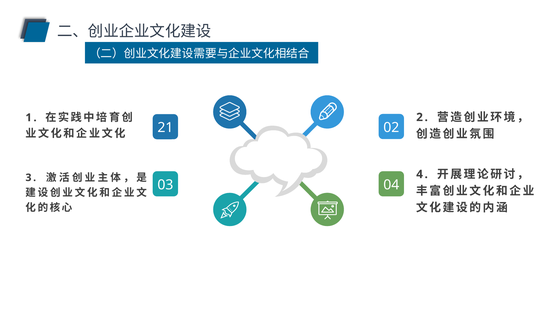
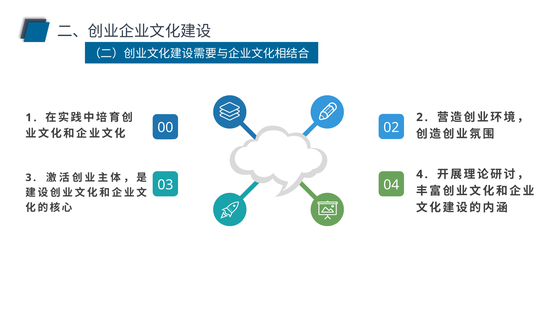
21: 21 -> 00 (165, 128)
